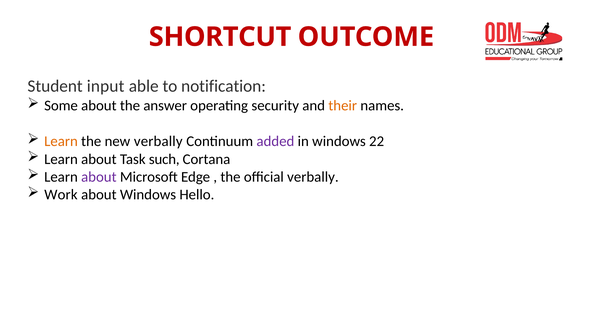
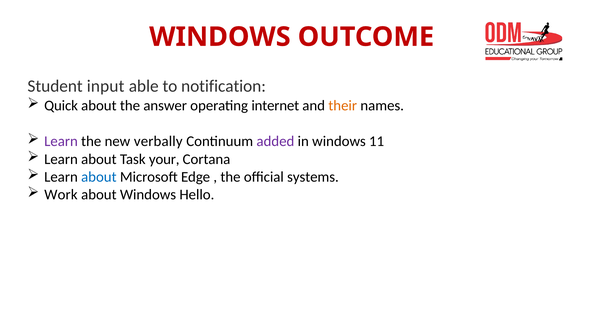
SHORTCUT: SHORTCUT -> WINDOWS (220, 37)
Some: Some -> Quick (61, 106)
security: security -> internet (275, 106)
Learn colour: orange -> purple (61, 141)
22: 22 -> 11 (377, 141)
such: such -> your (164, 159)
about colour: purple -> blue (99, 177)
official verbally: verbally -> systems (313, 177)
